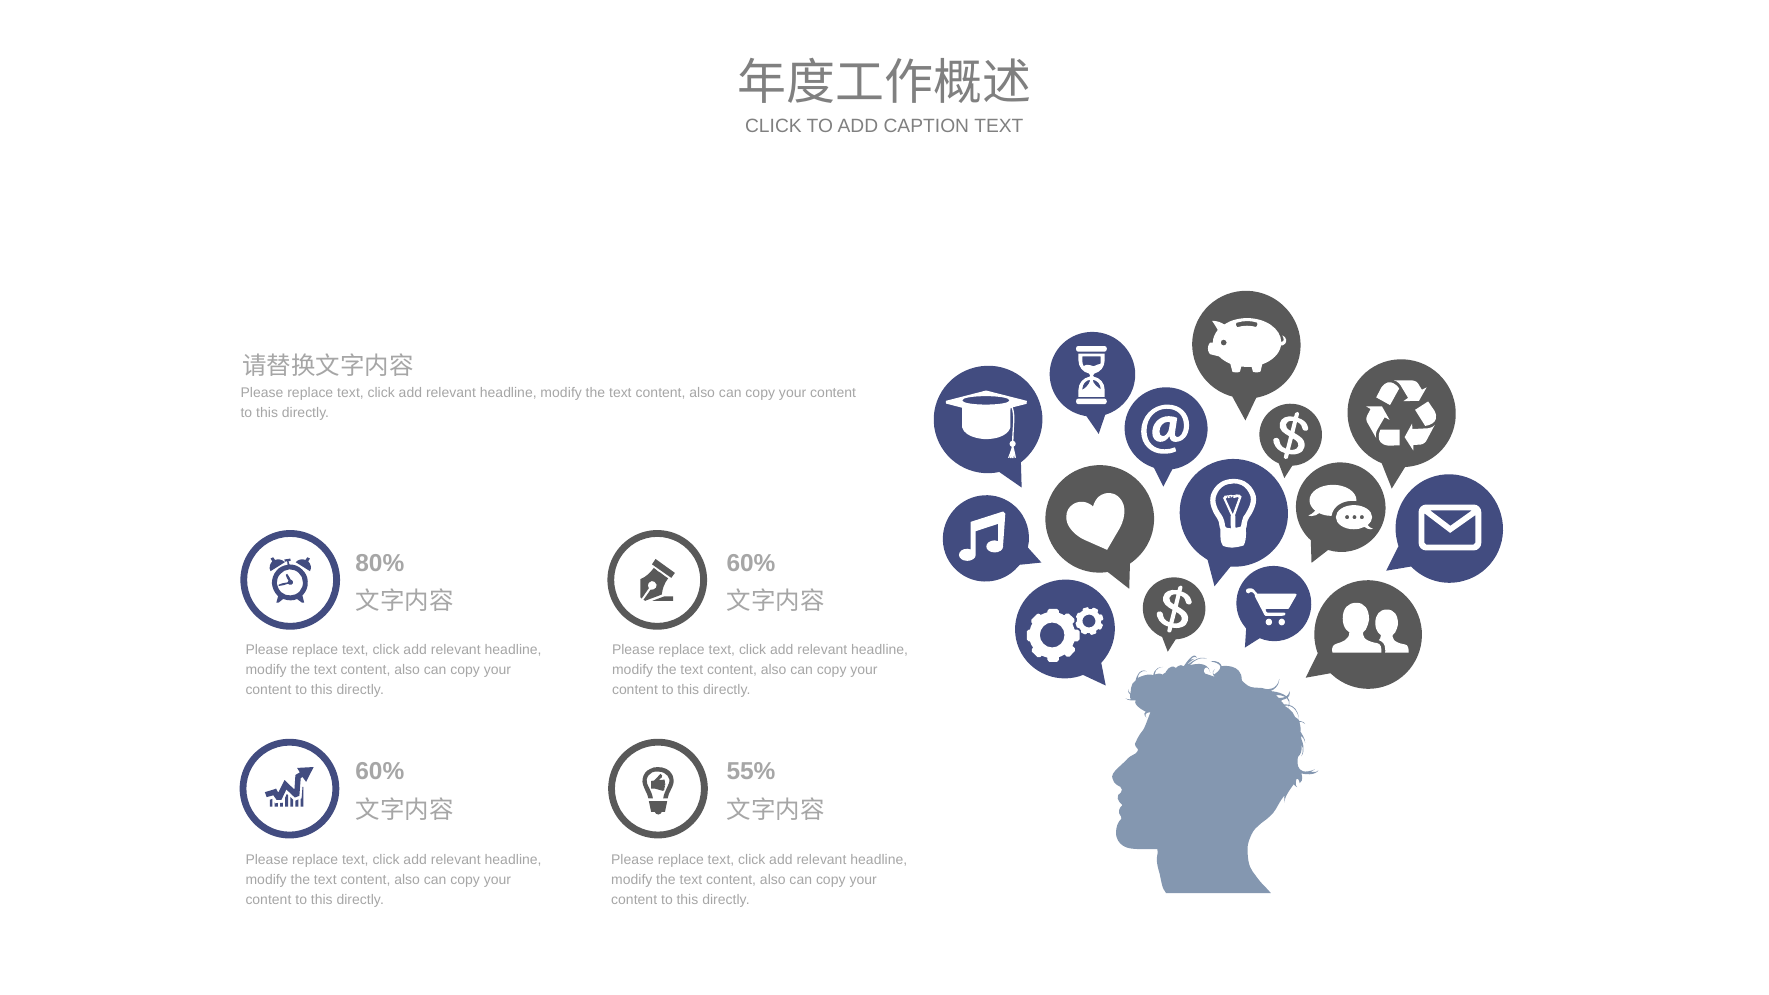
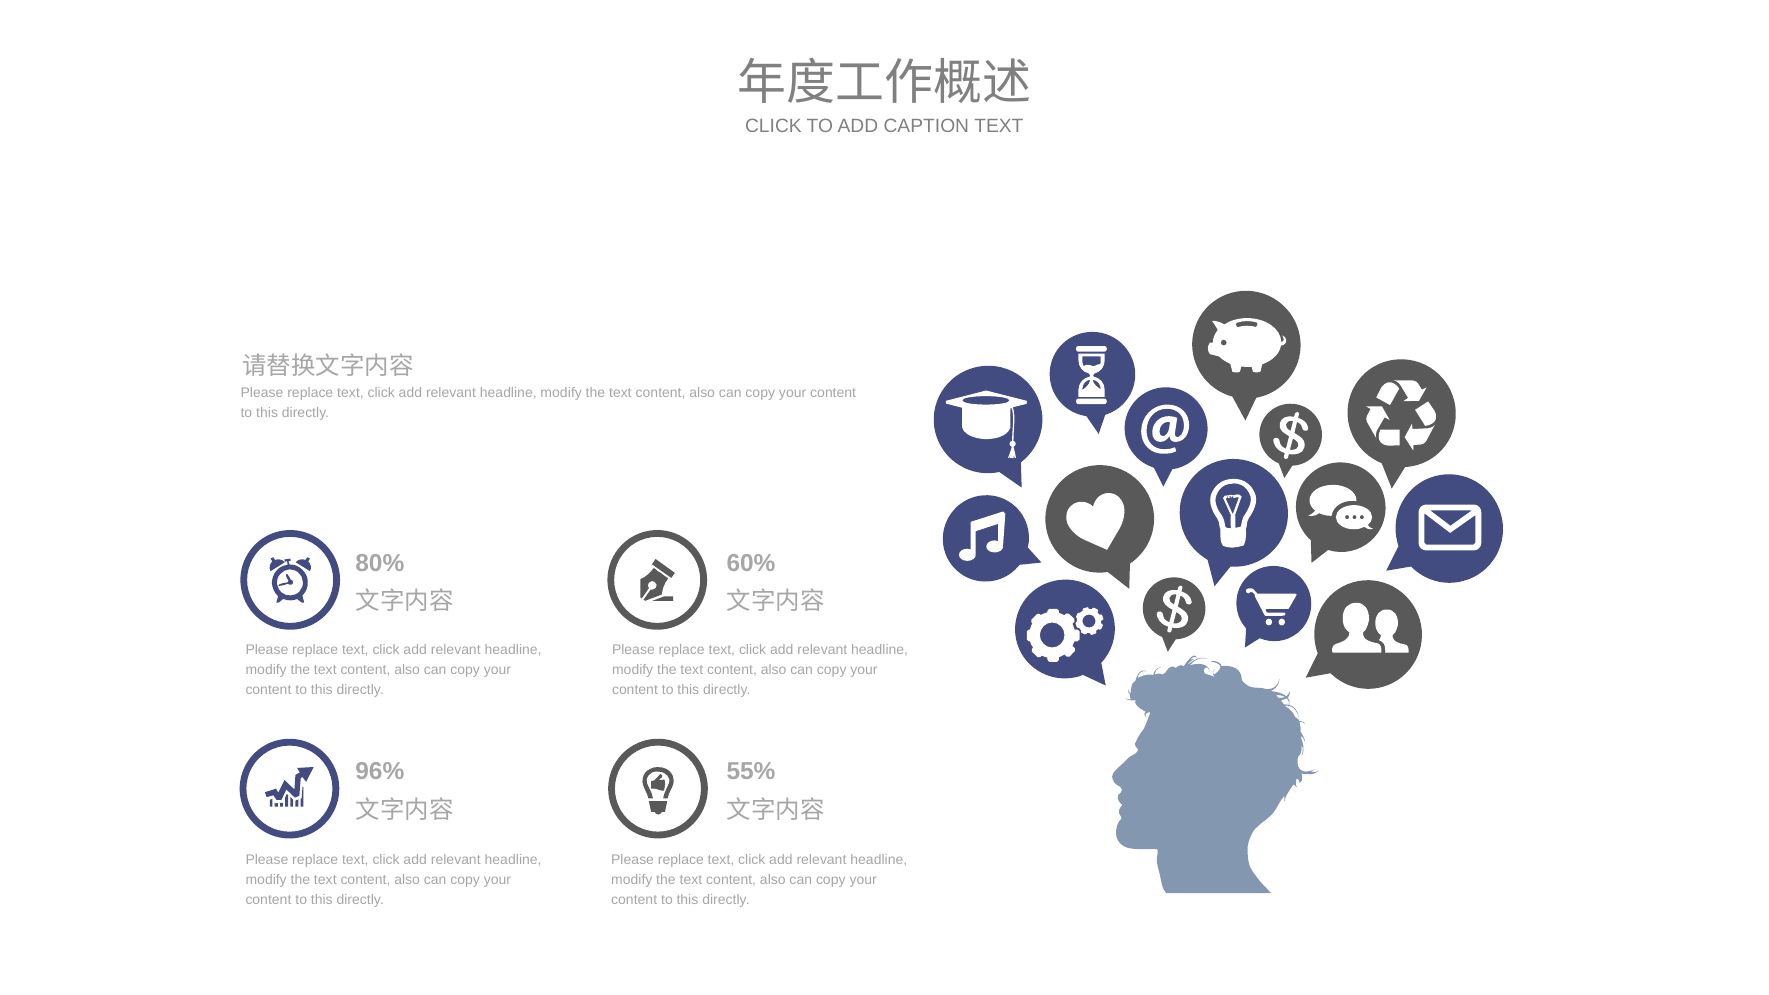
60%: 60% -> 96% (380, 772)
